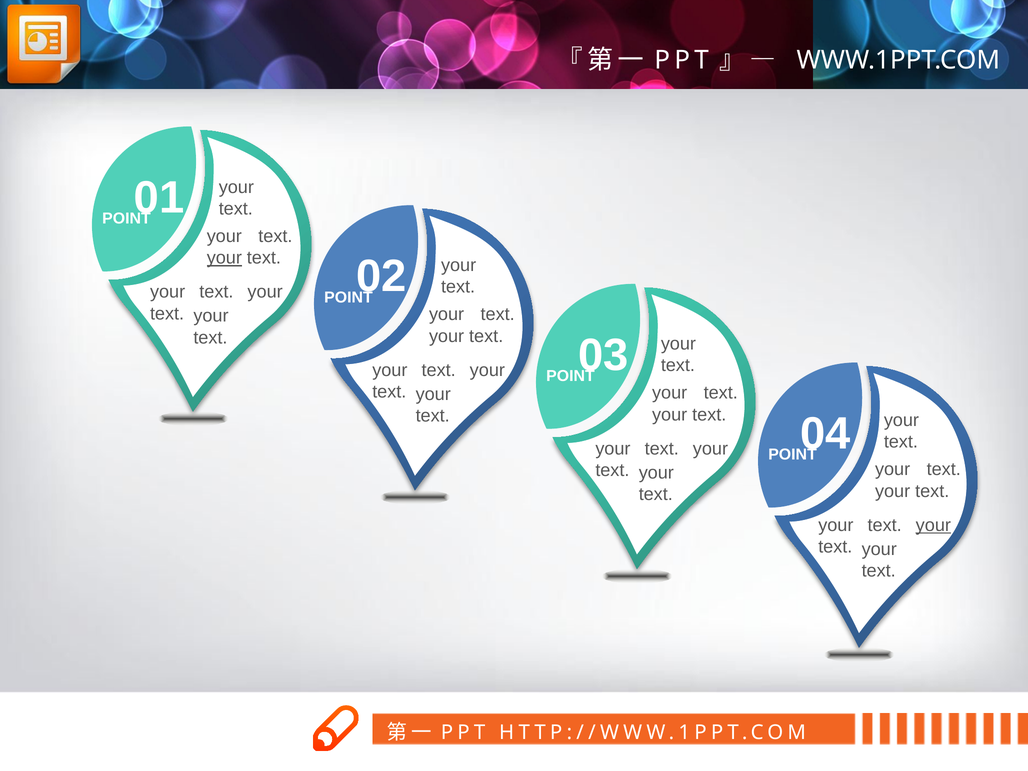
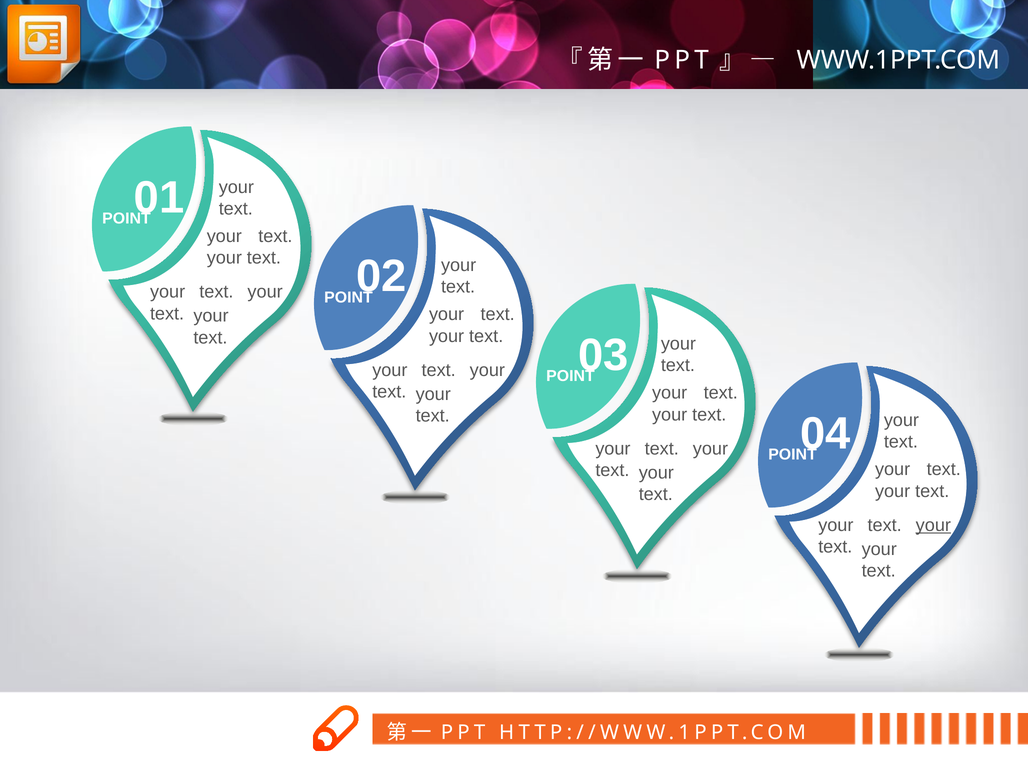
your underline: present -> none (224, 258)
